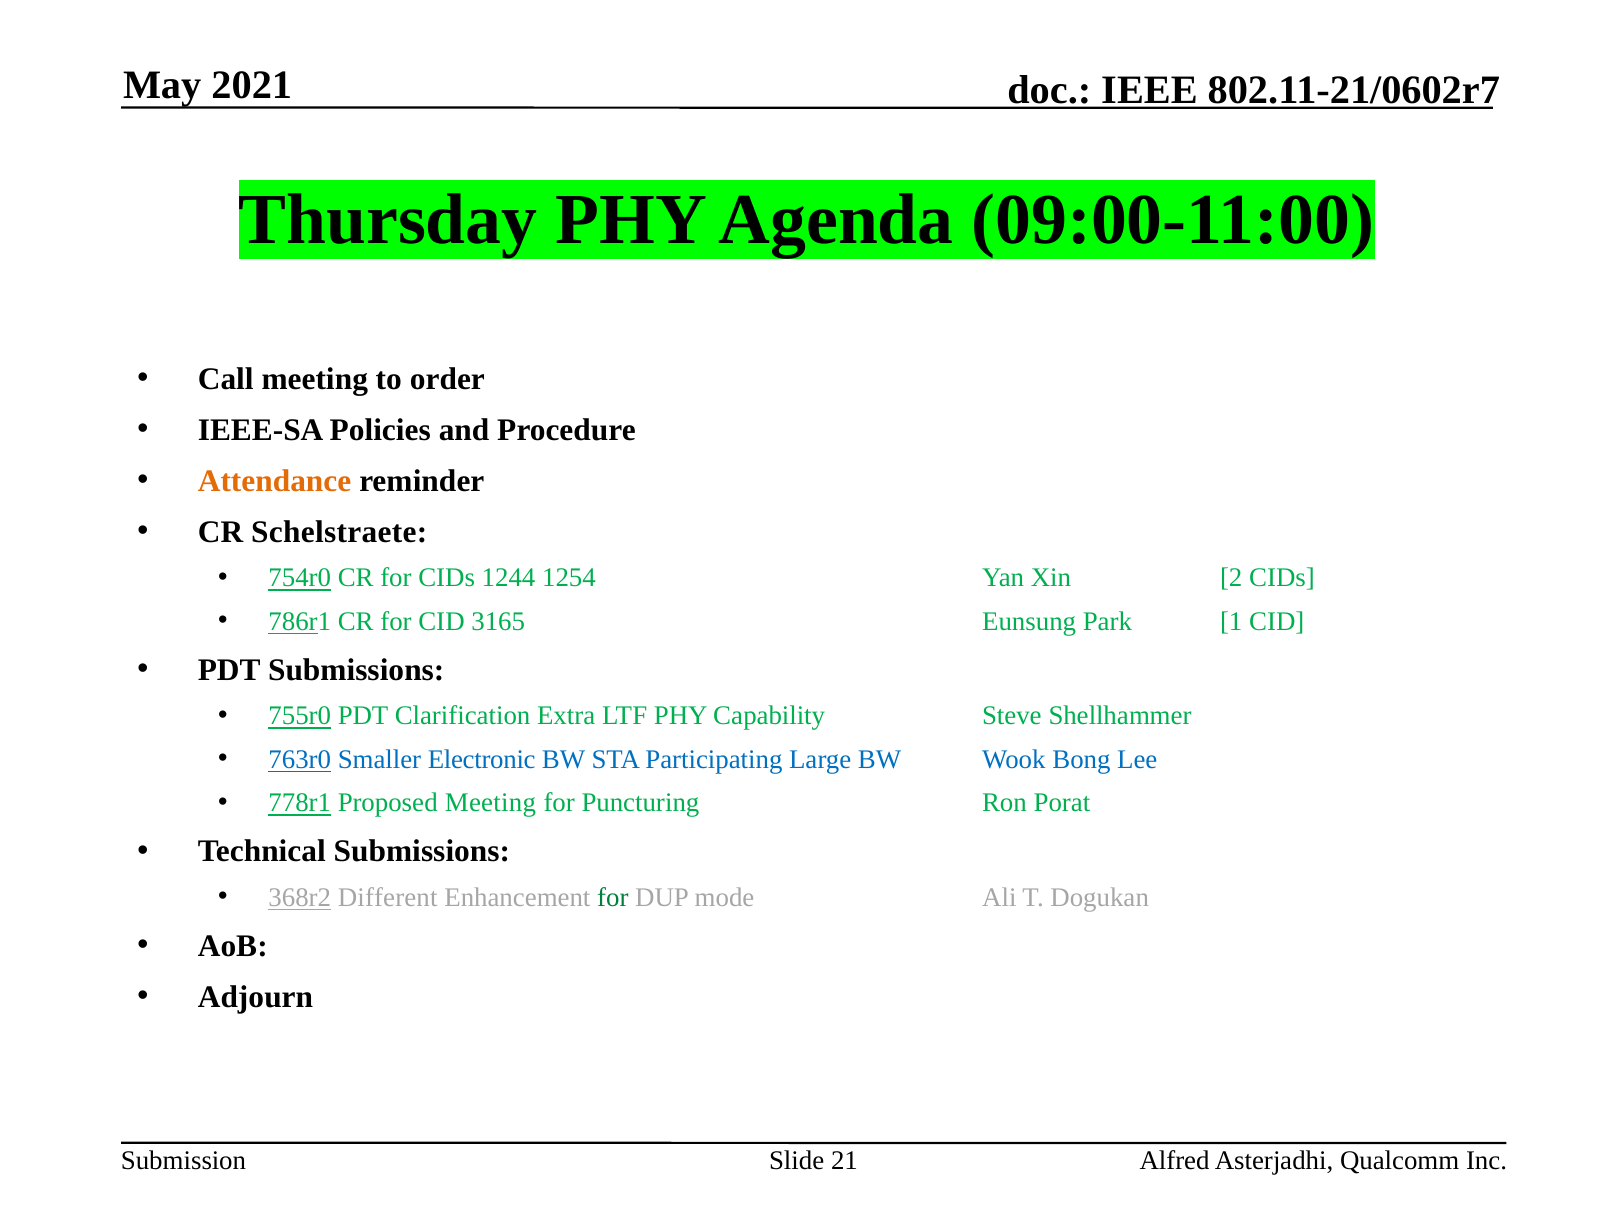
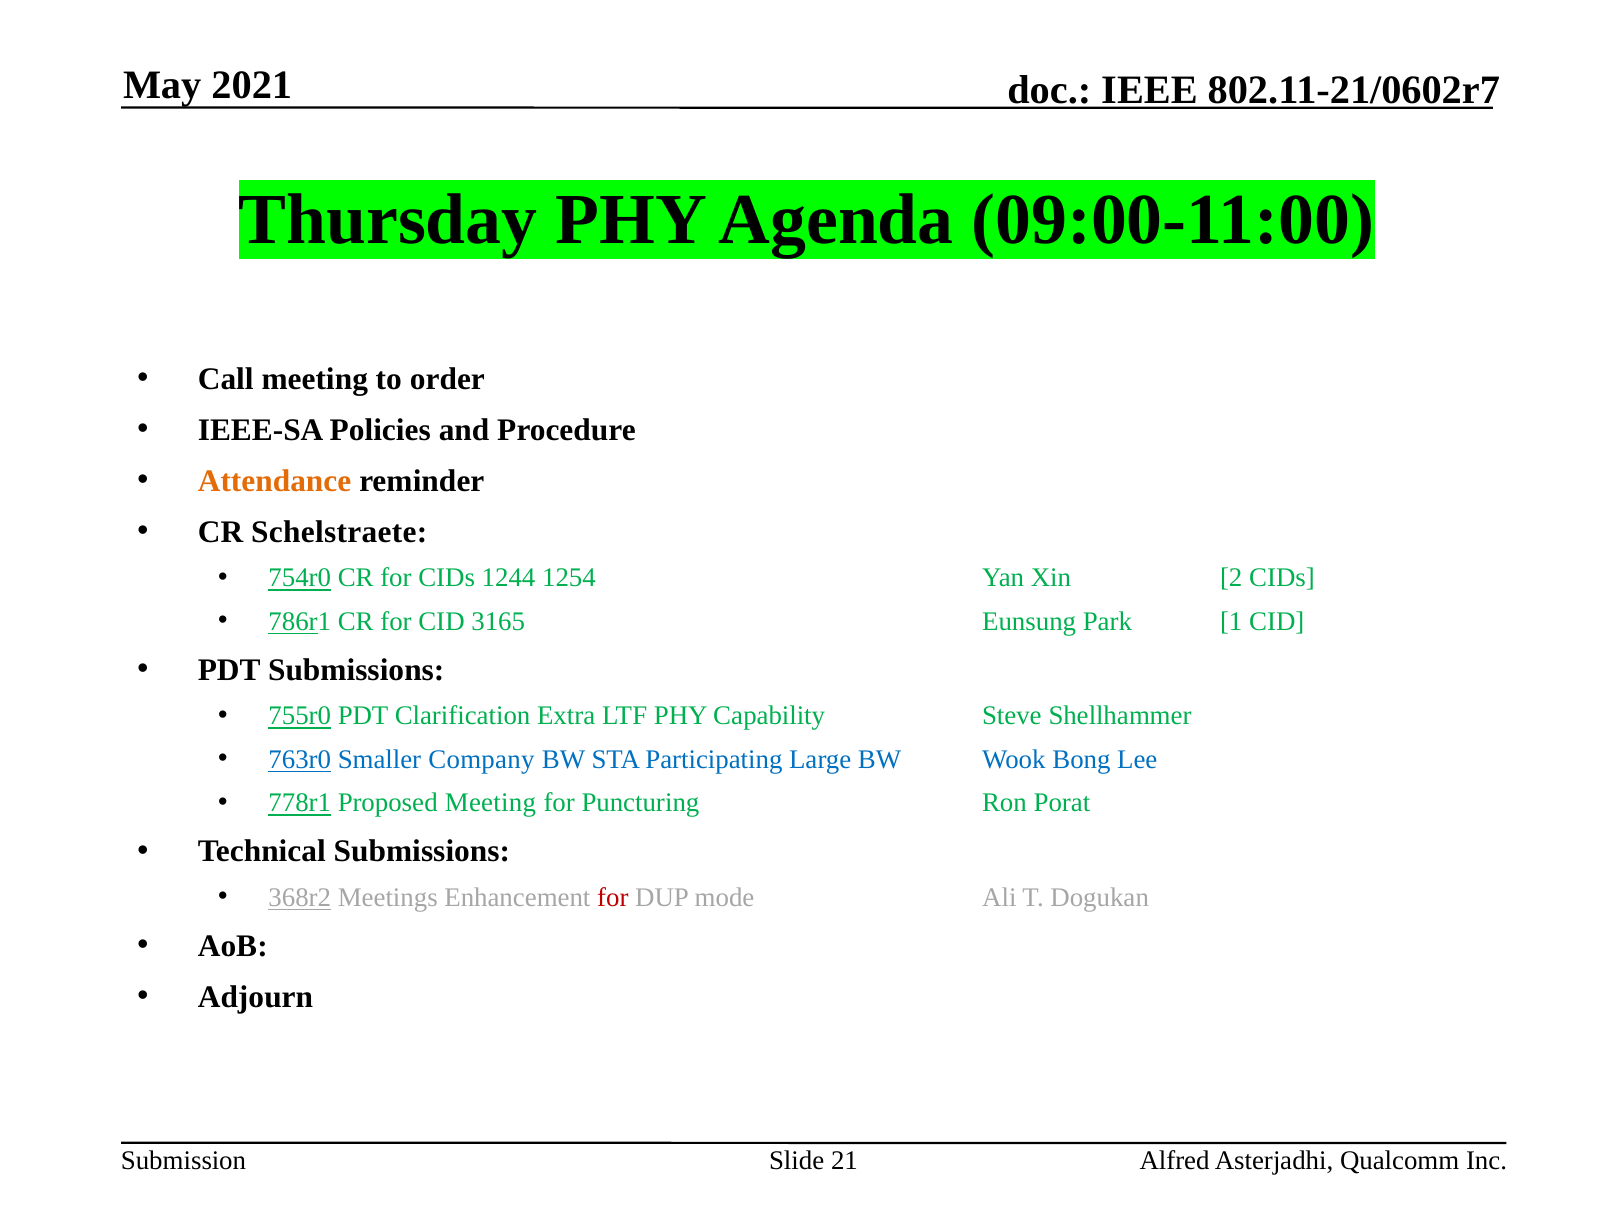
Electronic: Electronic -> Company (481, 760)
Different: Different -> Meetings (388, 898)
for colour: green -> red (613, 898)
